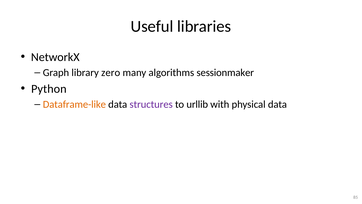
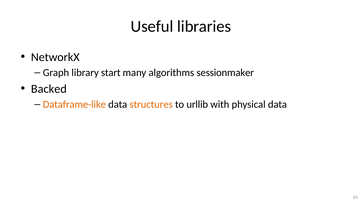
zero: zero -> start (111, 73)
Python: Python -> Backed (49, 89)
structures colour: purple -> orange (151, 104)
